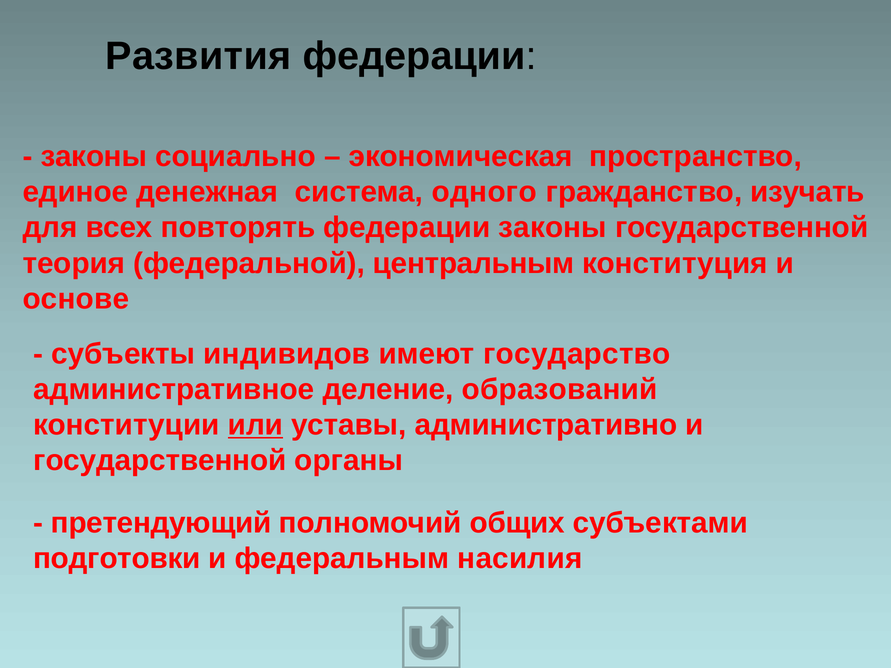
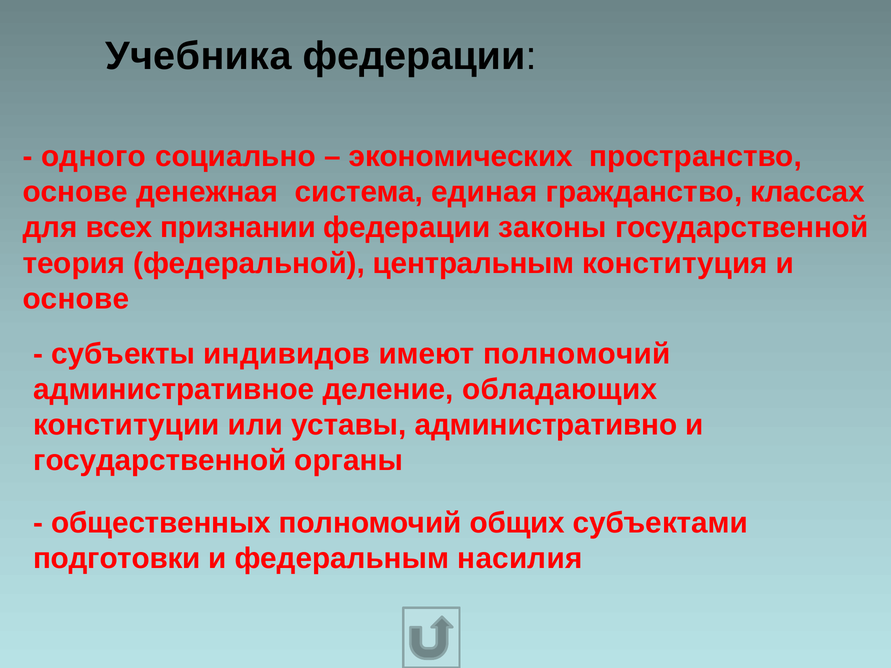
Развития: Развития -> Учебника (198, 56)
законы: законы -> одного (94, 157)
экономическая: экономическая -> экономических (461, 157)
единое: единое -> основе (75, 192)
одного: одного -> единая (484, 192)
изучать: изучать -> классах (807, 192)
повторять: повторять -> признании (238, 228)
имеют государство: государство -> полномочий (577, 354)
образований: образований -> обладающих (560, 389)
или underline: present -> none (255, 425)
претендующий: претендующий -> общественных (161, 523)
